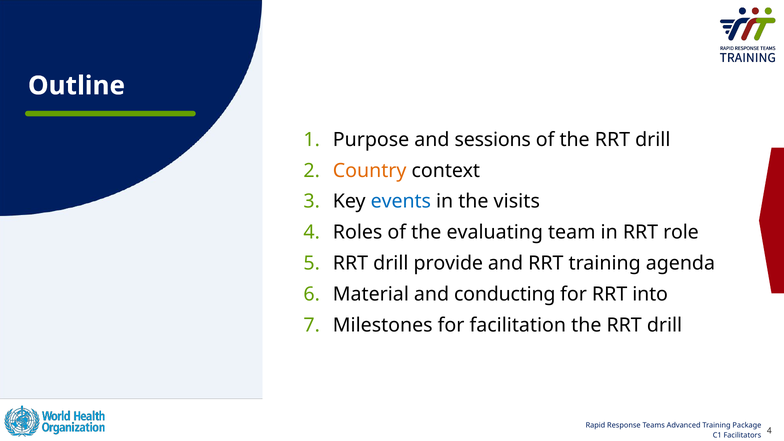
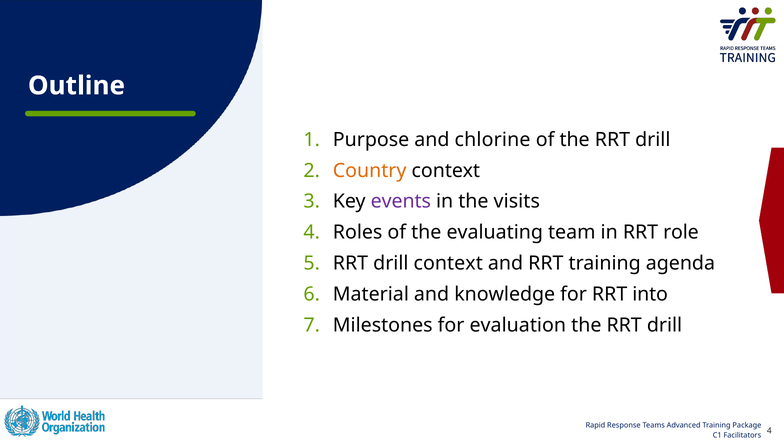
sessions: sessions -> chlorine (493, 140)
events colour: blue -> purple (401, 201)
drill provide: provide -> context (448, 263)
conducting: conducting -> knowledge (505, 294)
facilitation: facilitation -> evaluation (518, 325)
